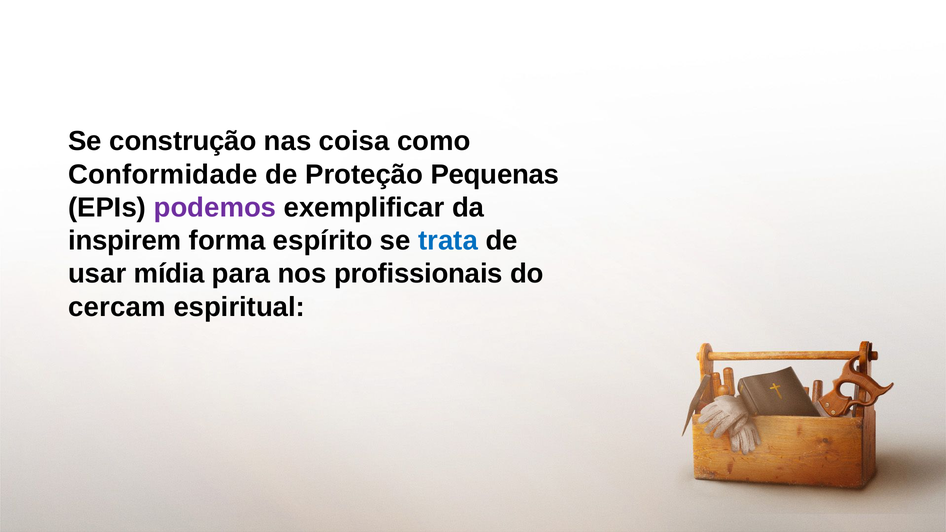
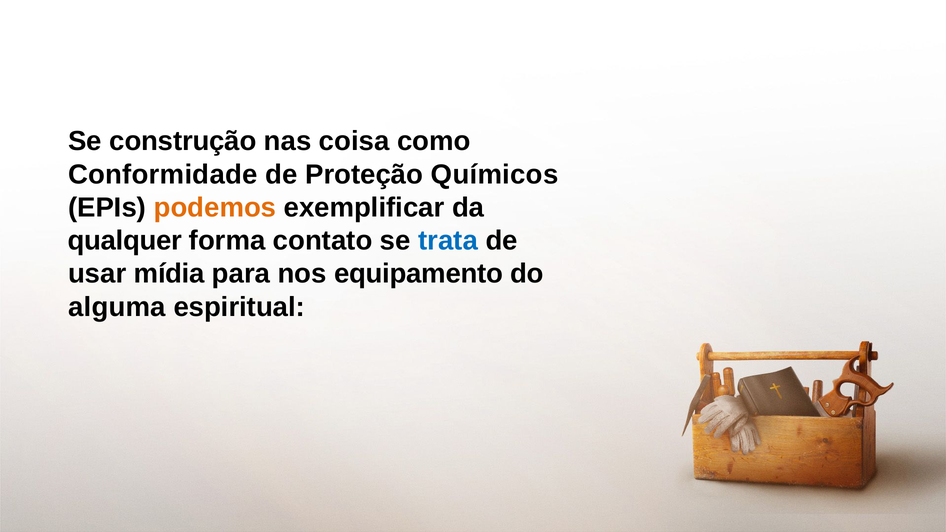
Pequenas: Pequenas -> Químicos (495, 175)
podemos colour: purple -> orange (215, 208)
inspirem: inspirem -> qualquer (125, 241)
espírito: espírito -> contato (323, 241)
profissionais: profissionais -> equipamento (419, 274)
cercam: cercam -> alguma (117, 307)
